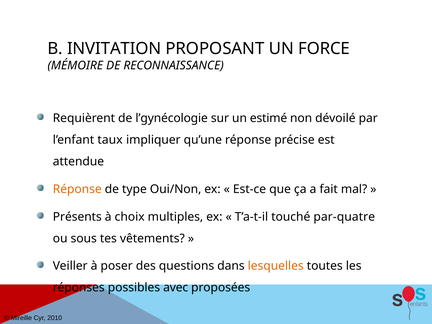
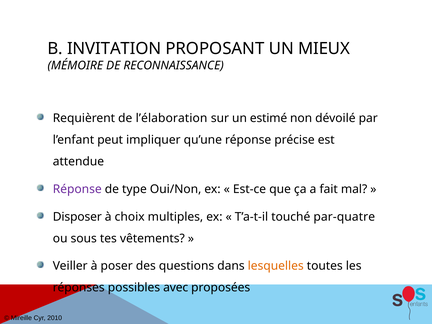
FORCE: FORCE -> MIEUX (324, 48)
l’gynécologie: l’gynécologie -> l’élaboration (172, 118)
taux: taux -> peut (110, 140)
Réponse colour: orange -> purple (77, 189)
Présents: Présents -> Disposer (77, 217)
